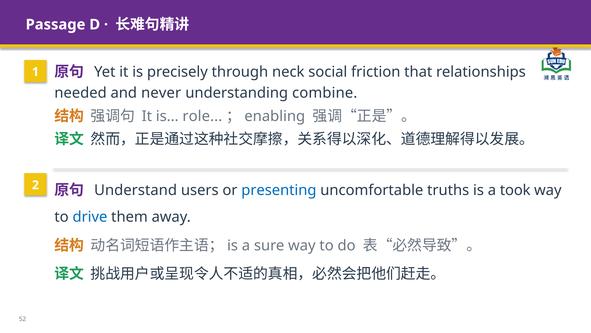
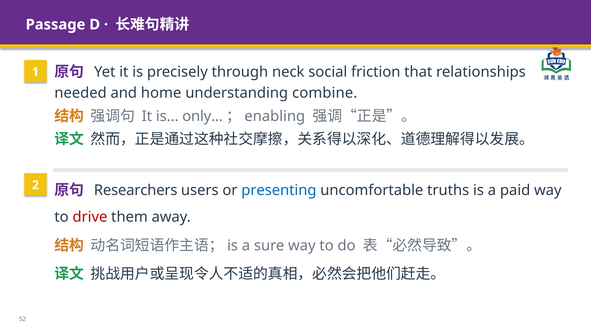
never: never -> home (161, 93)
role: role -> only (202, 116)
Understand: Understand -> Researchers (136, 190)
took: took -> paid (515, 190)
drive colour: blue -> red (90, 217)
